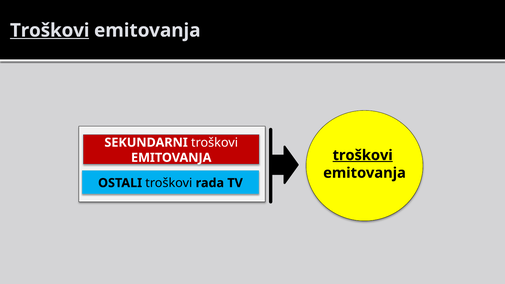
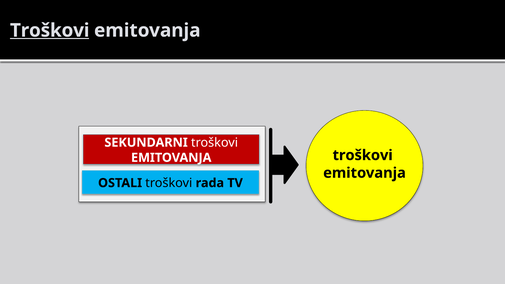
troškovi underline: present -> none (363, 155)
